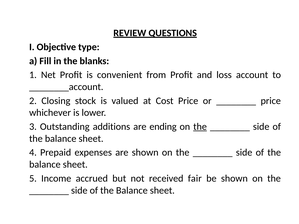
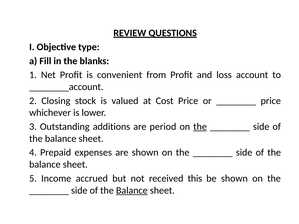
ending: ending -> period (163, 127)
fair: fair -> this (195, 179)
Balance underline: none -> present (132, 191)
